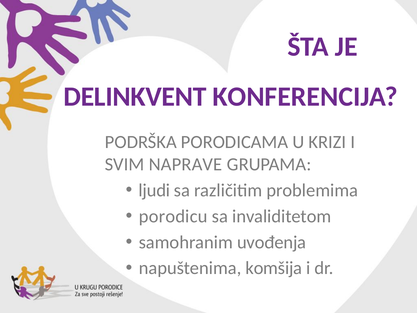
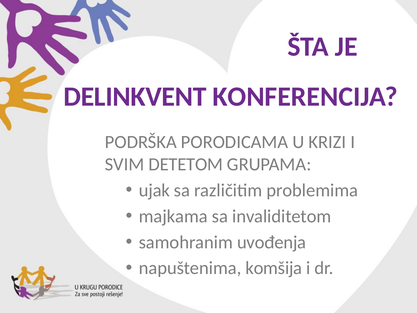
NAPRAVE: NAPRAVE -> DETETOM (186, 164)
ljudi: ljudi -> ujak (154, 190)
porodicu: porodicu -> majkama (173, 216)
